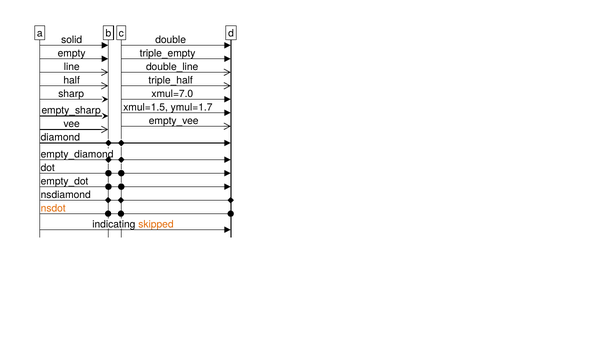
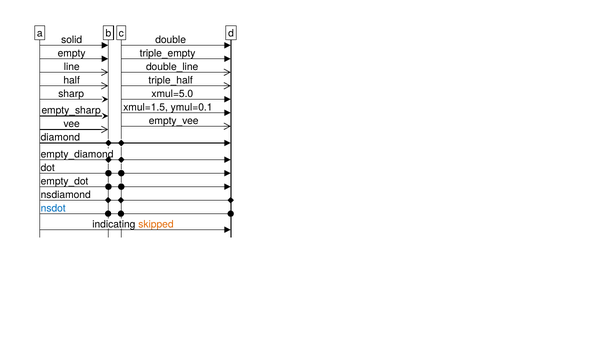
xmul=7.0: xmul=7.0 -> xmul=5.0 (172, 94)
ymul=1.7: ymul=1.7 -> ymul=0.1 (192, 107)
nsdot colour: orange -> blue (53, 208)
